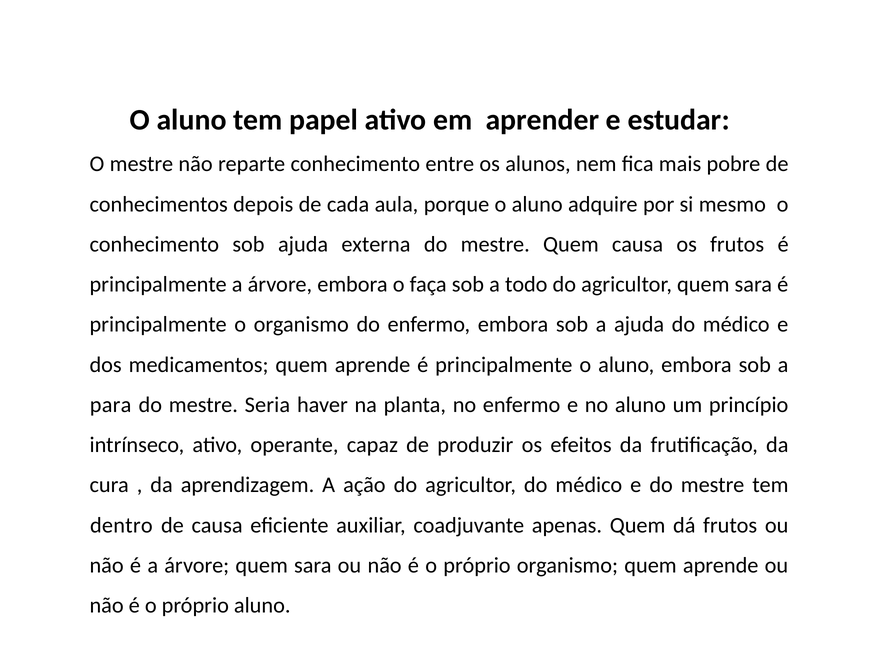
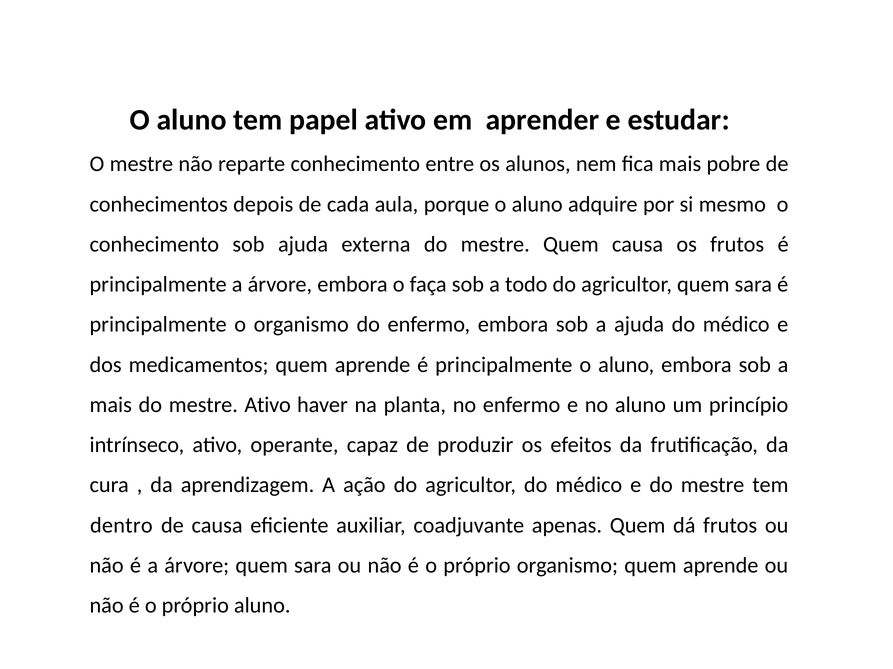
para: para -> mais (111, 405)
mestre Seria: Seria -> Ativo (268, 405)
